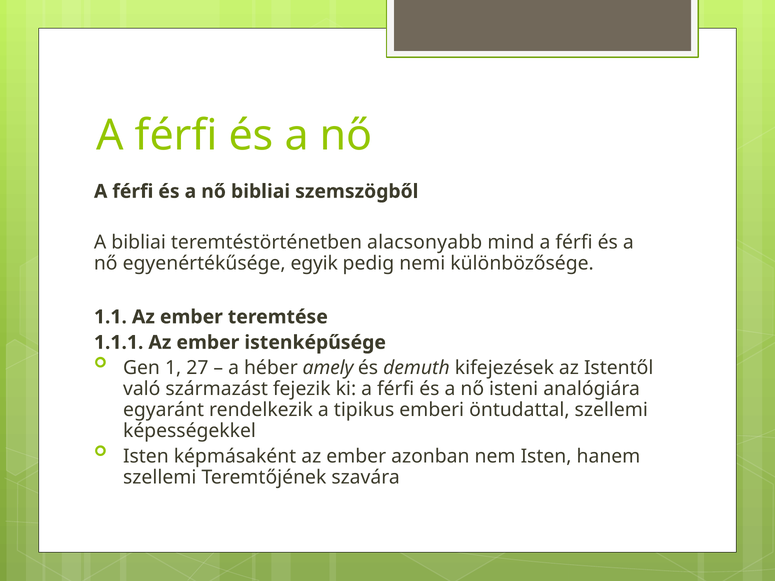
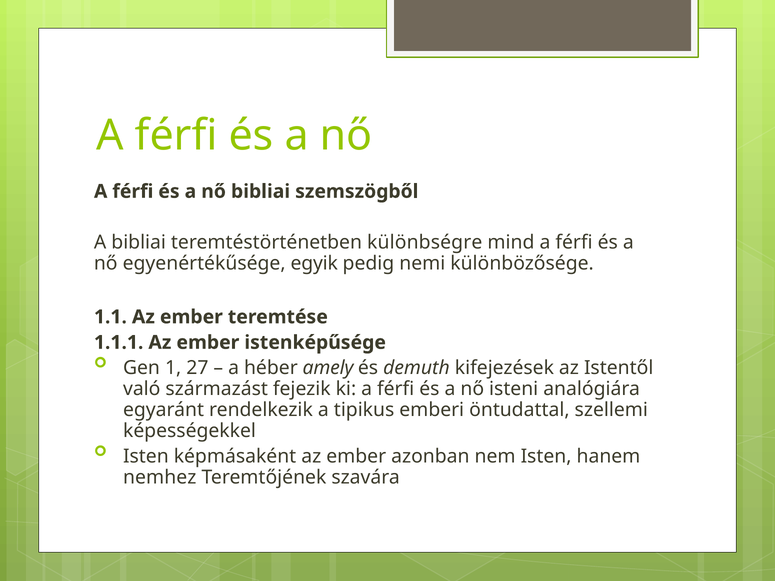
alacsonyabb: alacsonyabb -> különbségre (425, 243)
szellemi: szellemi -> nemhez (160, 477)
